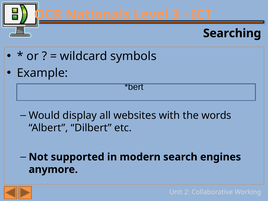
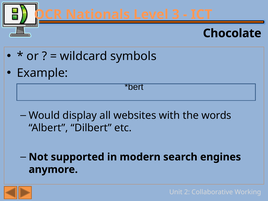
Searching: Searching -> Chocolate (232, 33)
